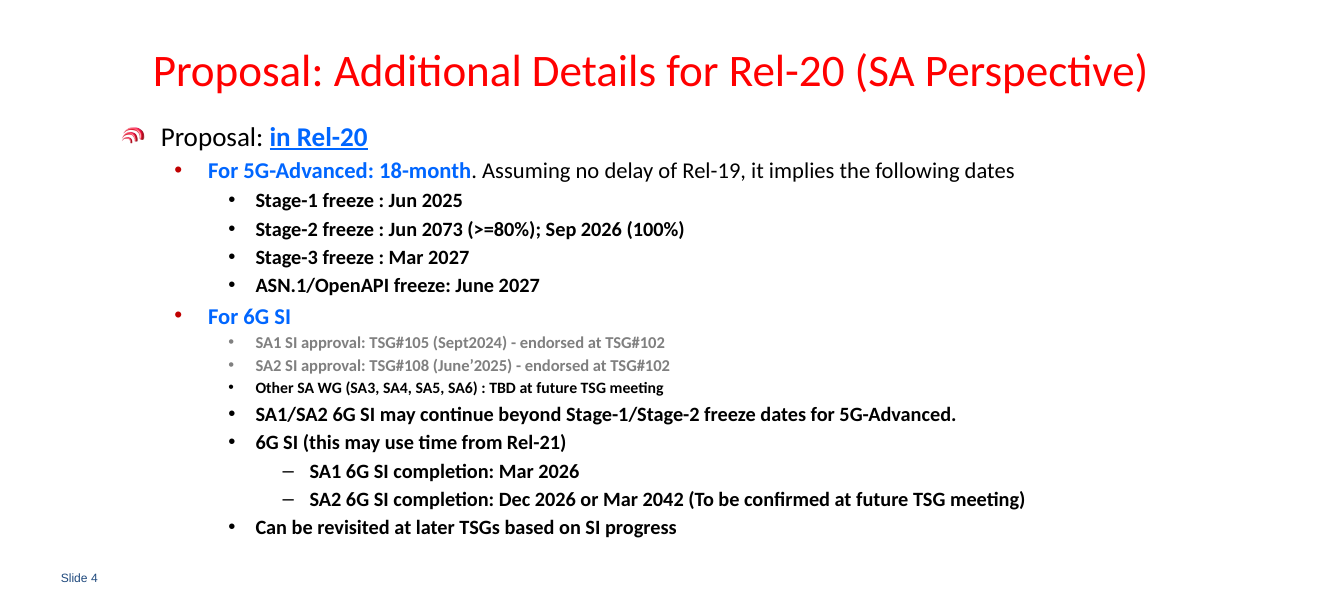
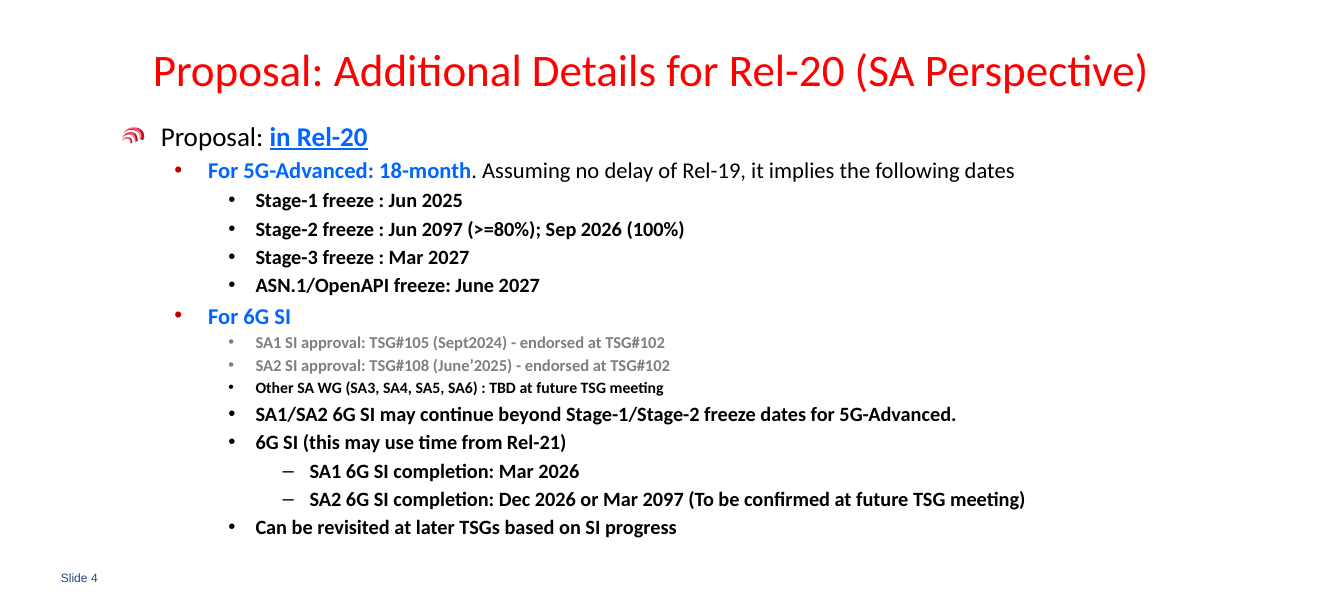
Jun 2073: 2073 -> 2097 (442, 229)
Mar 2042: 2042 -> 2097 (663, 500)
